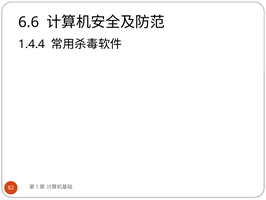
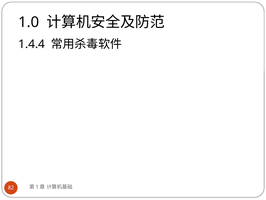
6.6: 6.6 -> 1.0 (29, 22)
